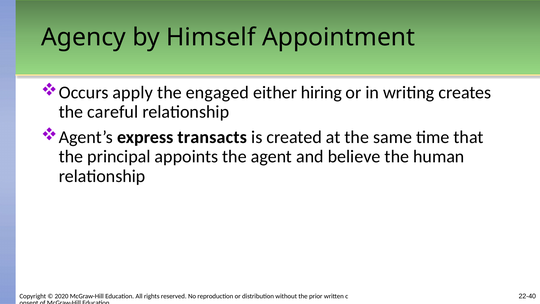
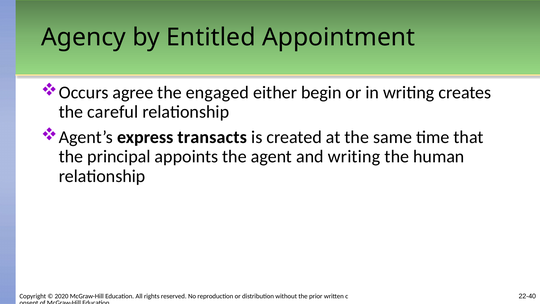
Himself: Himself -> Entitled (211, 37)
apply: apply -> agree (133, 93)
hiring: hiring -> begin (321, 93)
and believe: believe -> writing (354, 156)
